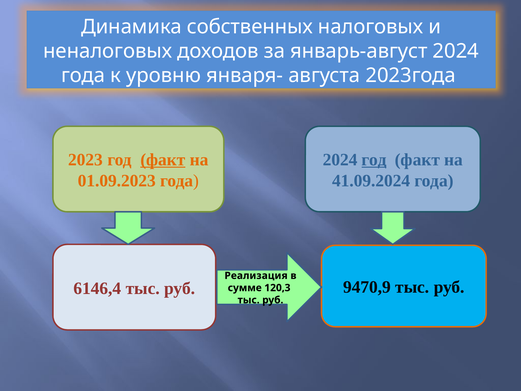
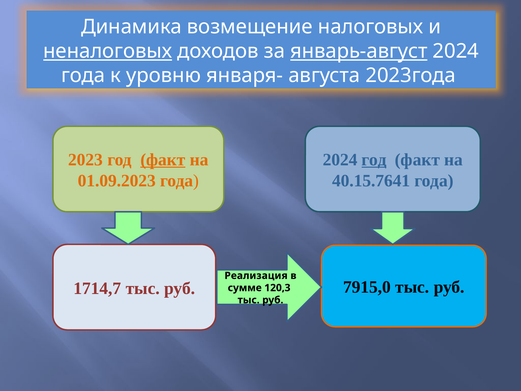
собственных: собственных -> возмещение (250, 27)
неналоговых underline: none -> present (108, 51)
январь-август underline: none -> present (359, 51)
41.09.2024: 41.09.2024 -> 40.15.7641 (371, 181)
6146,4: 6146,4 -> 1714,7 (97, 288)
9470,9: 9470,9 -> 7915,0 (367, 287)
